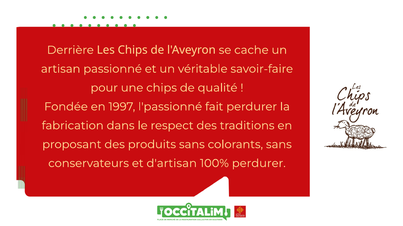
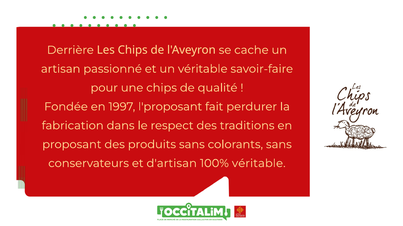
l'passionné: l'passionné -> l'proposant (170, 107)
100% perdurer: perdurer -> véritable (259, 164)
